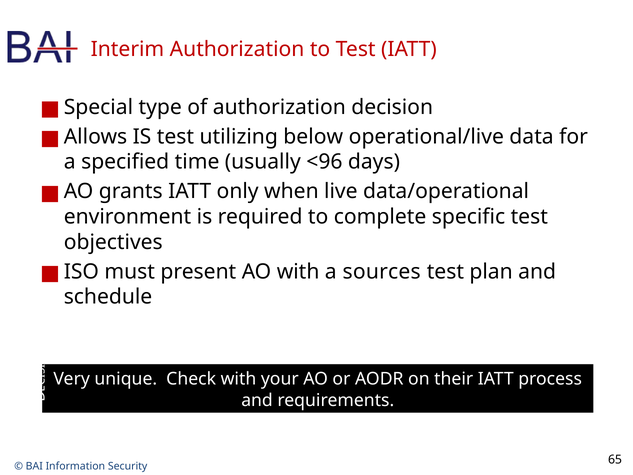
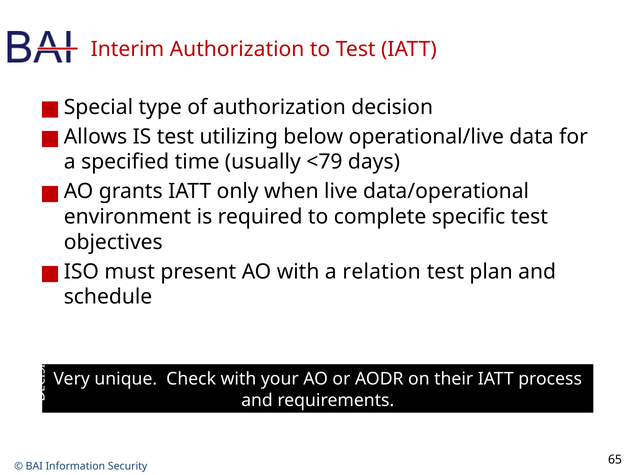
<96: <96 -> <79 (324, 162)
sources: sources -> relation (382, 272)
